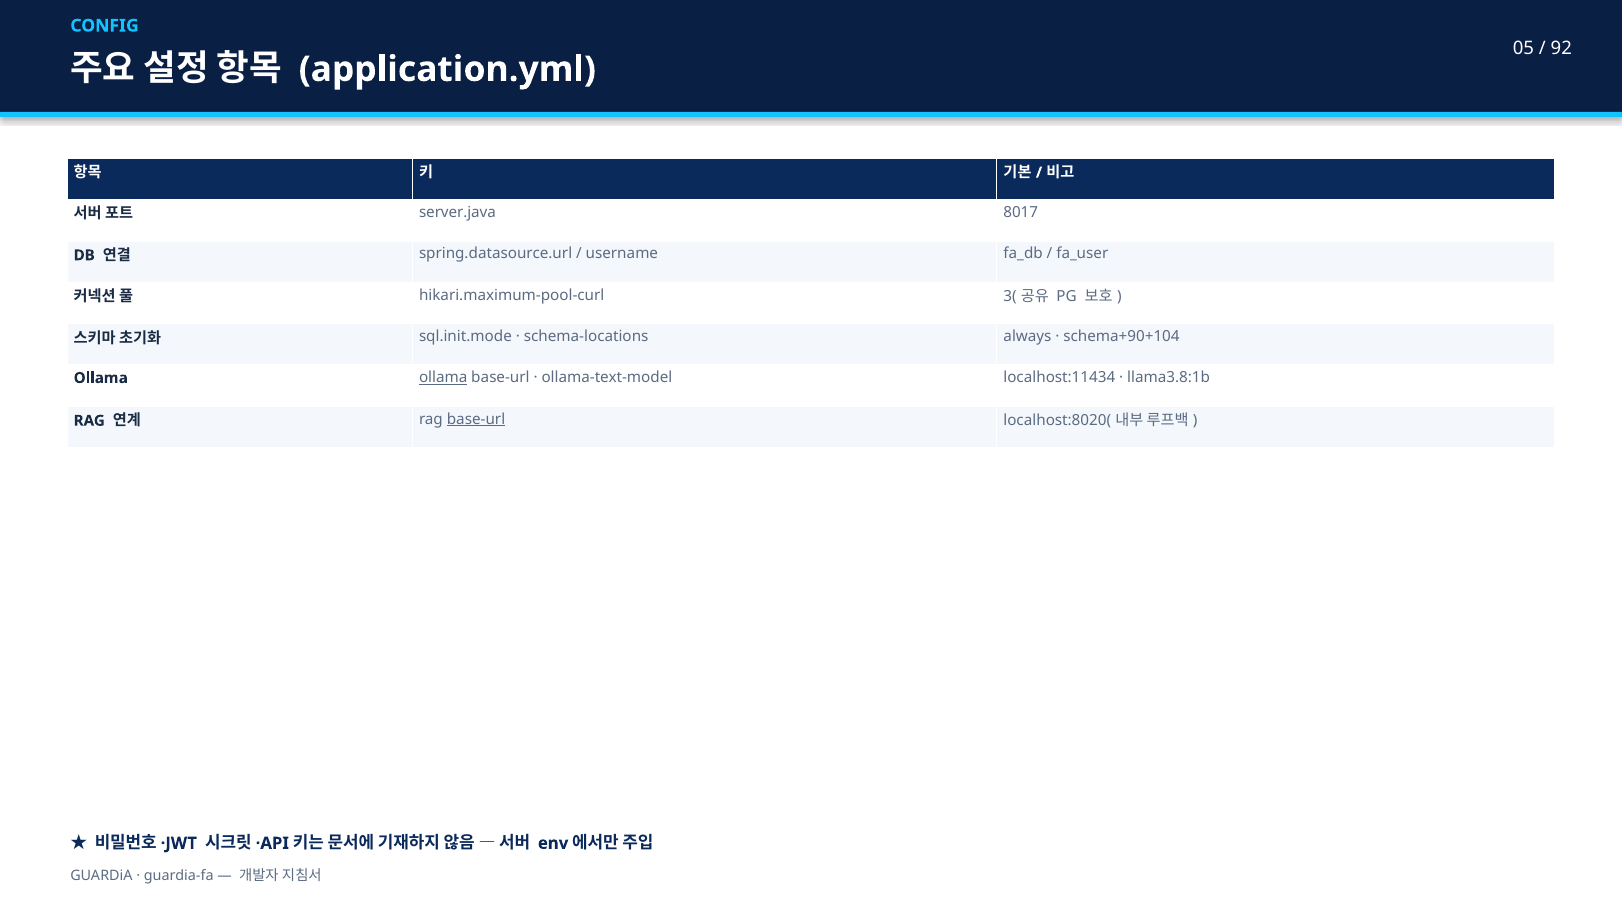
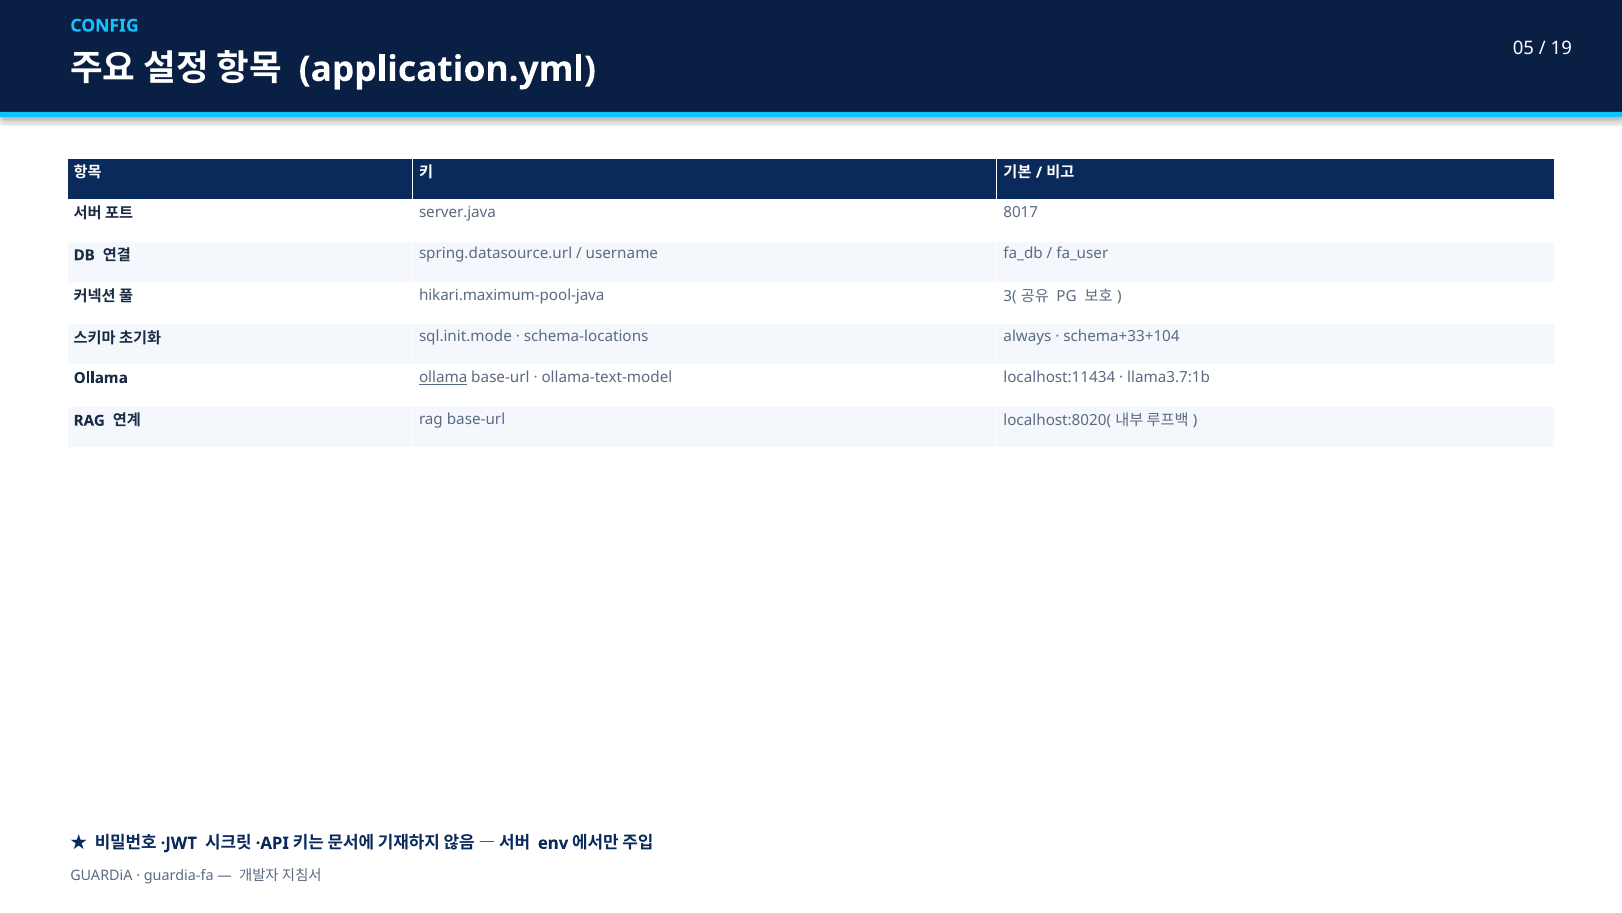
92: 92 -> 19 (1561, 48)
hikari.maximum-pool-curl: hikari.maximum-pool-curl -> hikari.maximum-pool-java (512, 295)
schema+90+104: schema+90+104 -> schema+33+104 (1122, 336)
llama3.8:1b: llama3.8:1b -> llama3.7:1b (1169, 378)
base-url underline: present -> none (476, 419)
